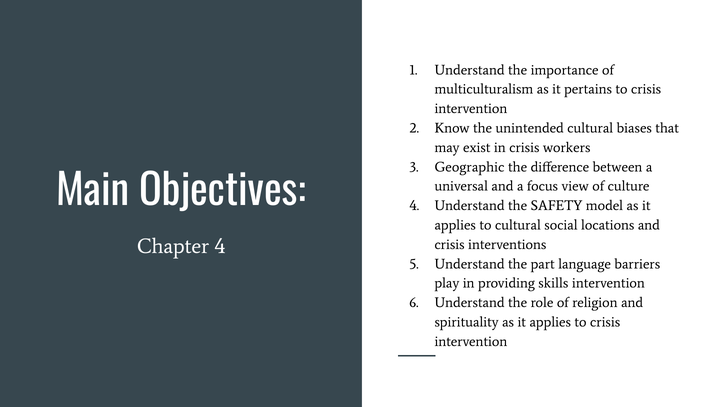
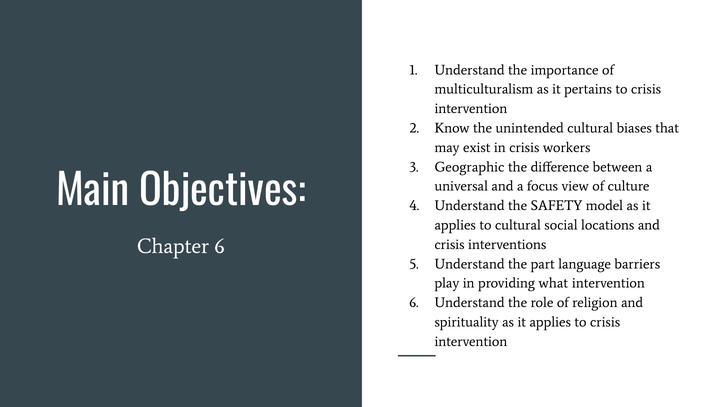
Chapter 4: 4 -> 6 (220, 247)
skills: skills -> what (553, 283)
